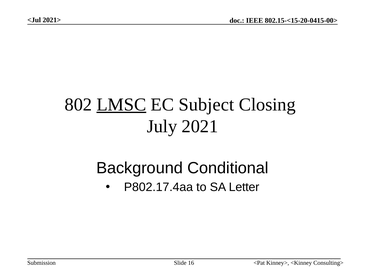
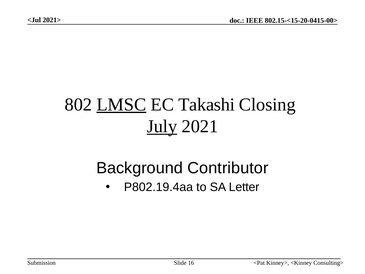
Subject: Subject -> Takashi (207, 104)
July underline: none -> present (162, 126)
Conditional: Conditional -> Contributor (228, 168)
P802.17.4aa: P802.17.4aa -> P802.19.4aa (158, 187)
